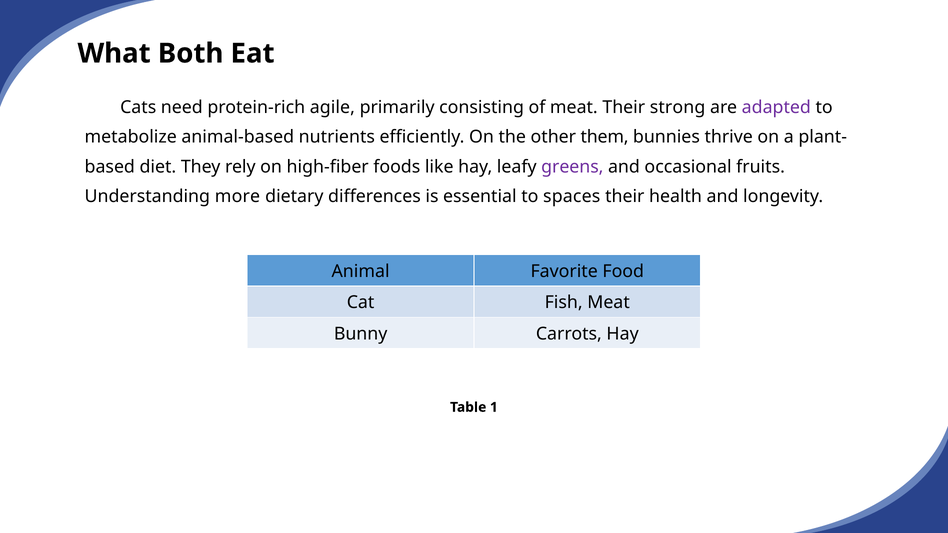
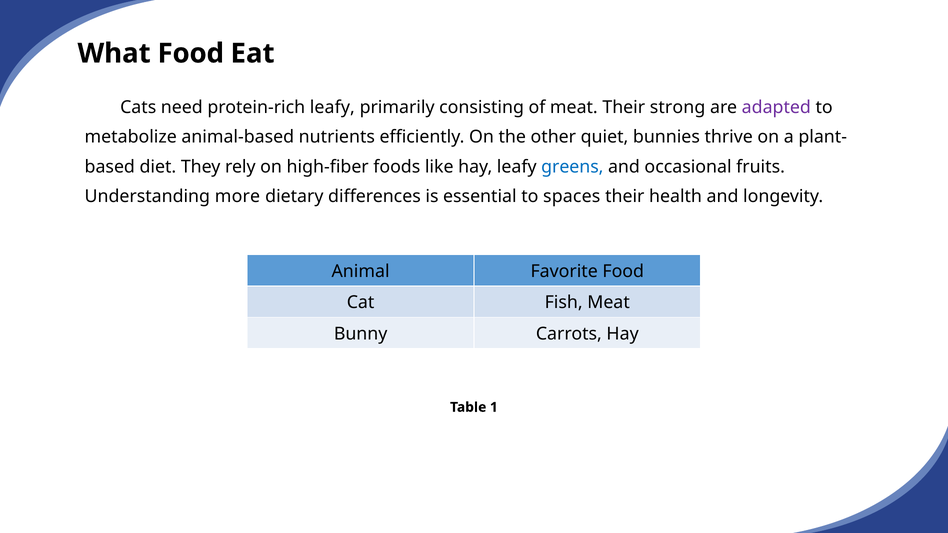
What Both: Both -> Food (191, 53)
protein-rich agile: agile -> leafy (332, 108)
them: them -> quiet (605, 137)
greens colour: purple -> blue (572, 167)
